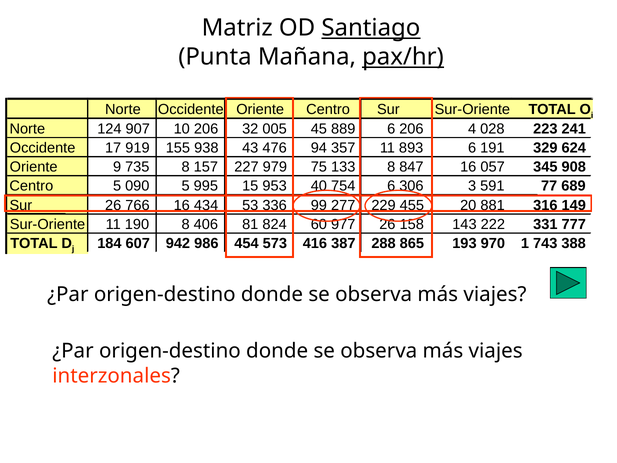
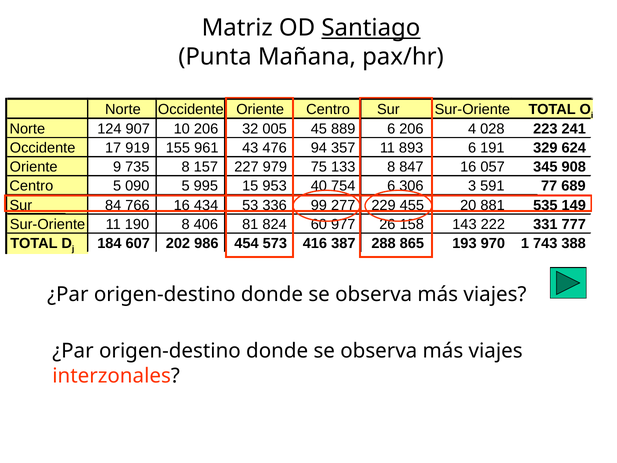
pax/hr underline: present -> none (403, 57)
938: 938 -> 961 (206, 148)
Sur 26: 26 -> 84 (113, 205)
316: 316 -> 535 (545, 205)
942: 942 -> 202 (178, 243)
